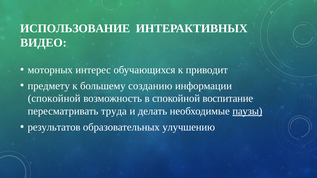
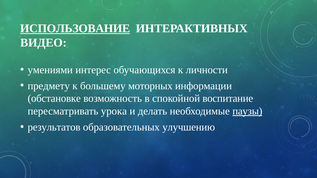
ИСПОЛЬЗОВАНИЕ underline: none -> present (75, 28)
моторных: моторных -> умениями (50, 70)
приводит: приводит -> личности (207, 70)
созданию: созданию -> моторных (150, 86)
спокойной: спокойной -> обстановке (54, 99)
труда: труда -> урока (114, 111)
